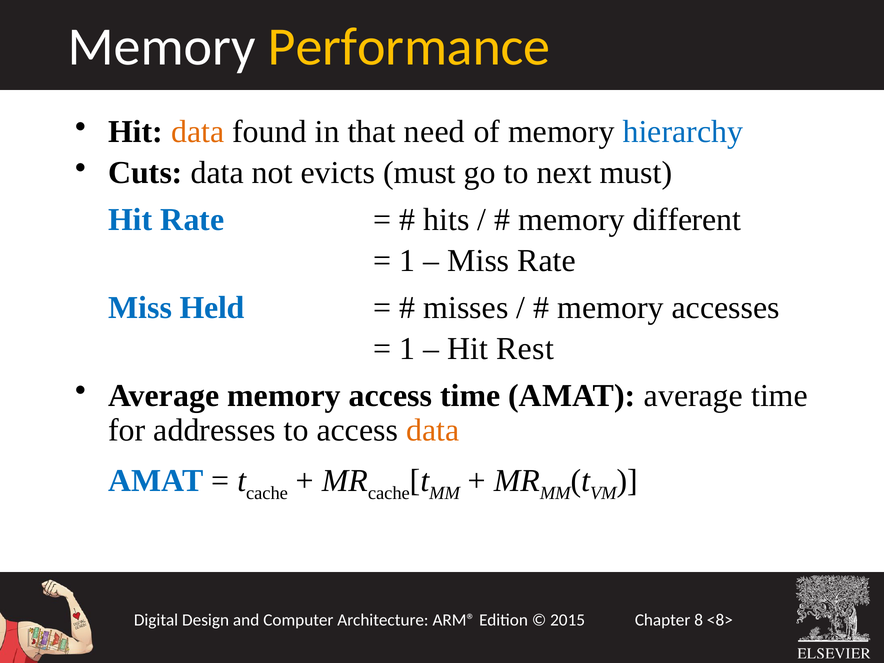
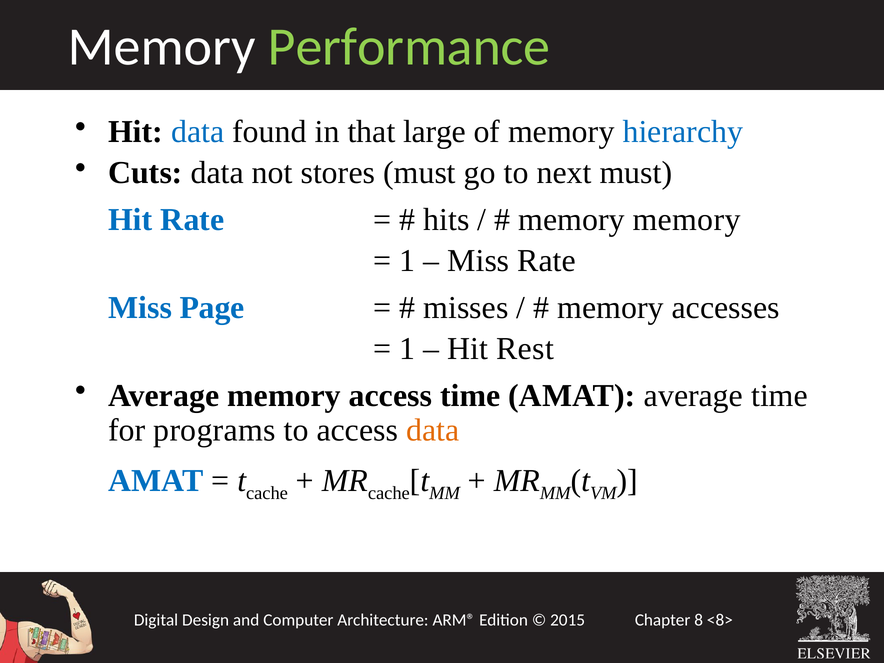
Performance colour: yellow -> light green (409, 47)
data colour: orange -> blue (198, 132)
need: need -> large (435, 132)
evicts: evicts -> stores (338, 173)
memory different: different -> memory (687, 220)
Held: Held -> Page (212, 308)
addresses: addresses -> programs (214, 430)
